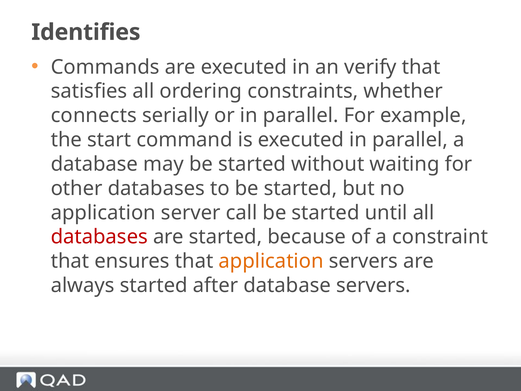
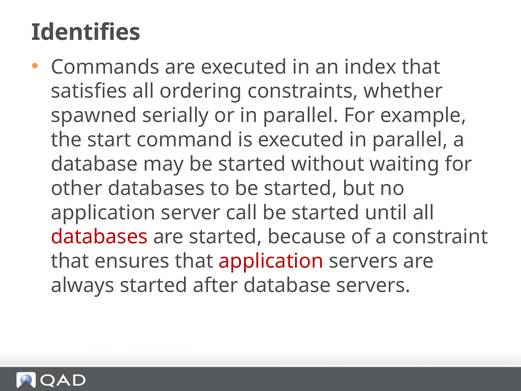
verify: verify -> index (370, 67)
connects: connects -> spawned (94, 115)
application colour: orange -> red (271, 261)
